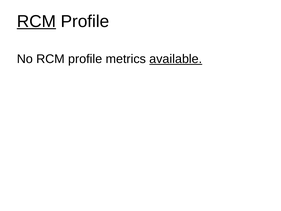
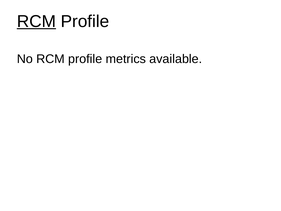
available underline: present -> none (176, 59)
